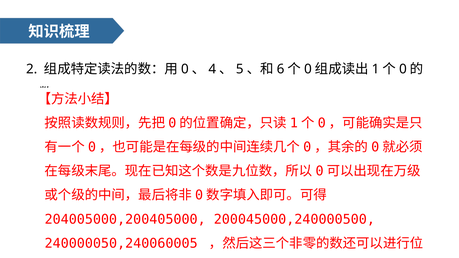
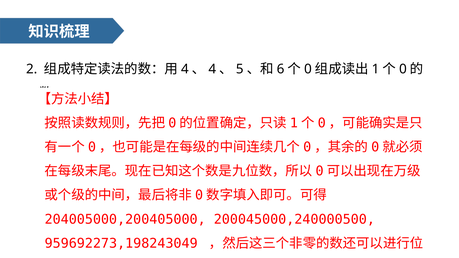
0: 0 -> 4 (185, 69)
240000050,240060005: 240000050,240060005 -> 959692273,198243049 (121, 244)
